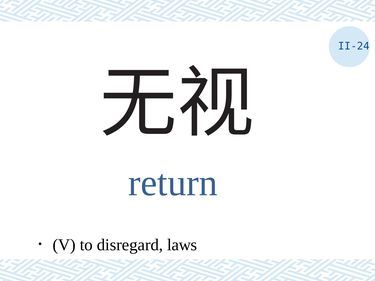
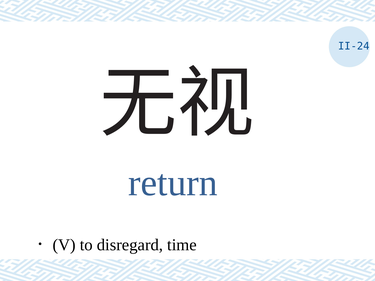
laws: laws -> time (182, 245)
